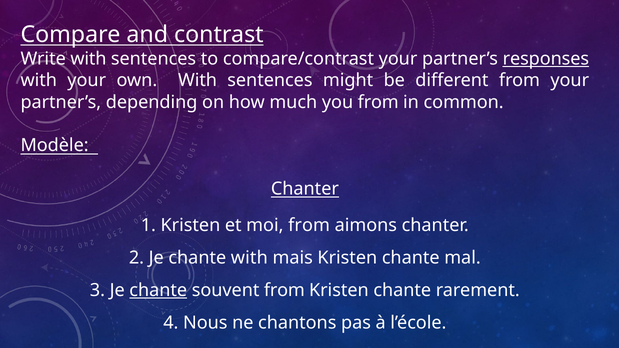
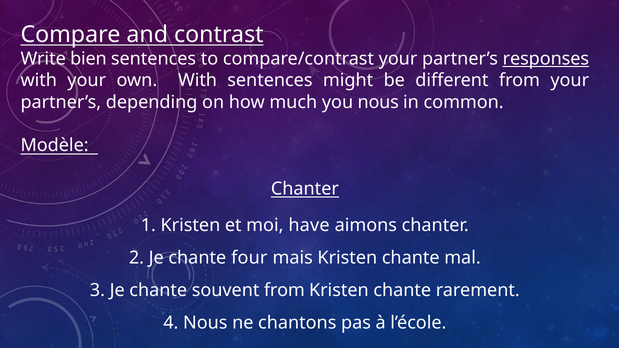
Write with: with -> bien (88, 59)
you from: from -> nous (378, 102)
moi from: from -> have (309, 225)
chante with: with -> four (249, 258)
chante underline: present -> none (158, 290)
